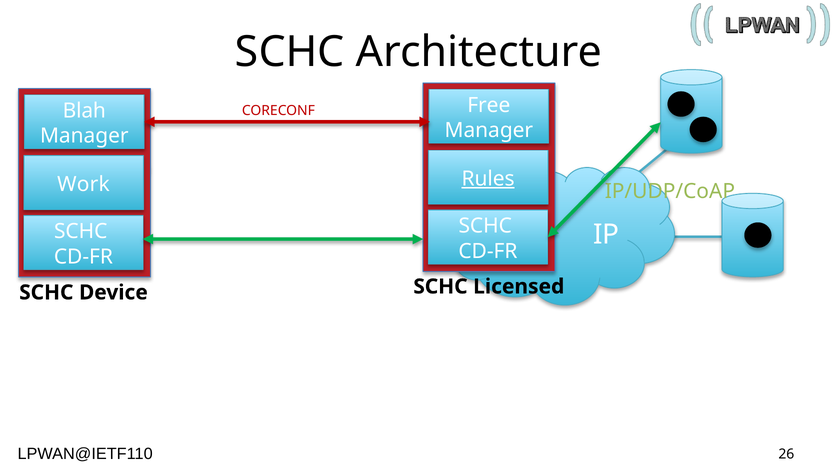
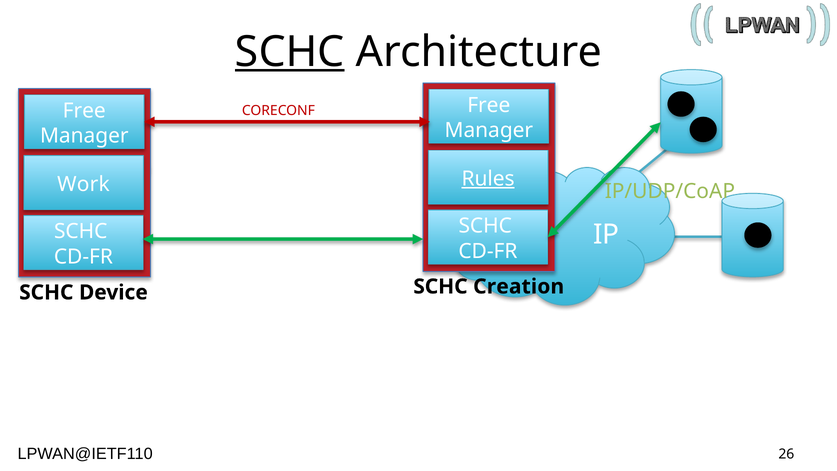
SCHC underline: none -> present (290, 52)
Blah: Blah -> Free (84, 111)
Licensed: Licensed -> Creation (519, 286)
